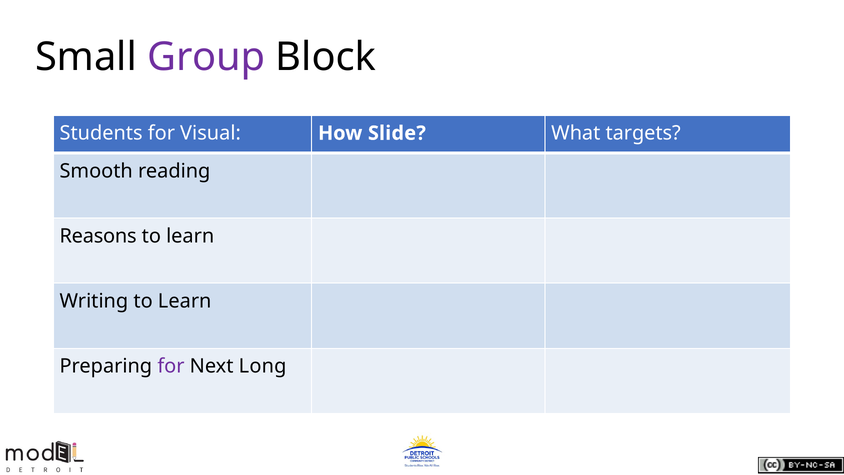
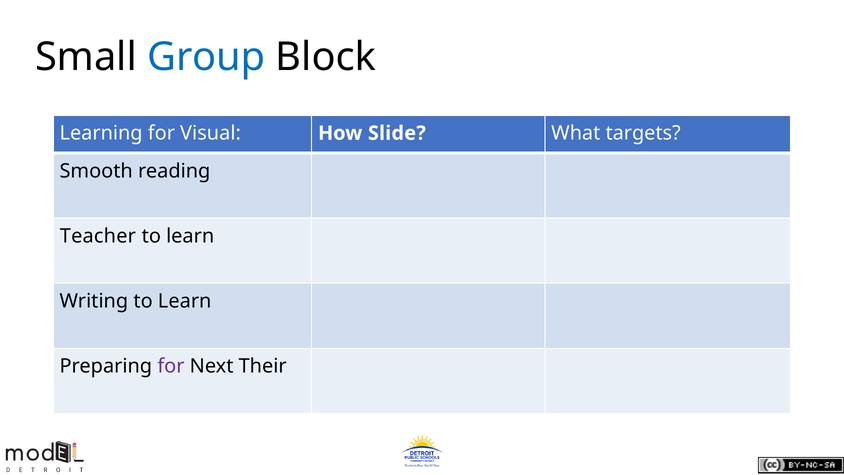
Group colour: purple -> blue (206, 57)
Students: Students -> Learning (101, 133)
Reasons: Reasons -> Teacher (98, 236)
Long: Long -> Their (263, 366)
